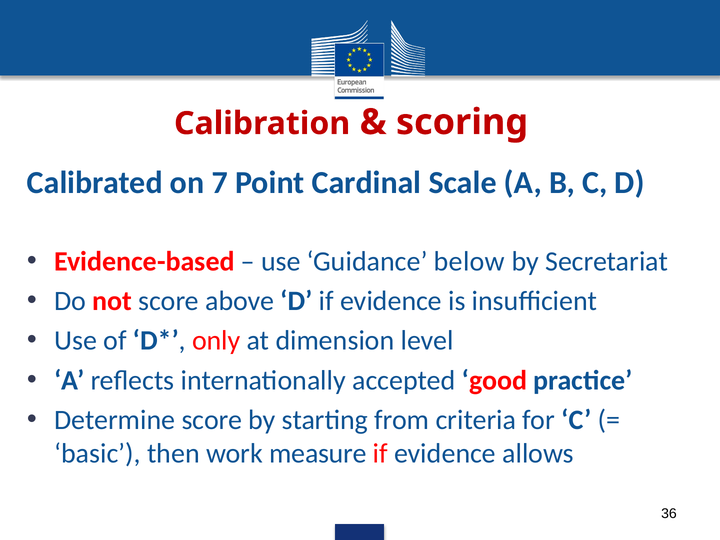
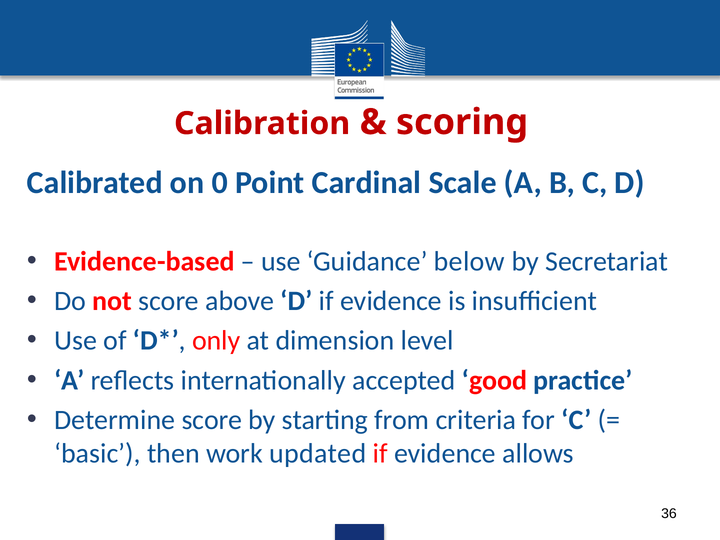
7: 7 -> 0 (220, 183)
measure: measure -> updated (318, 454)
